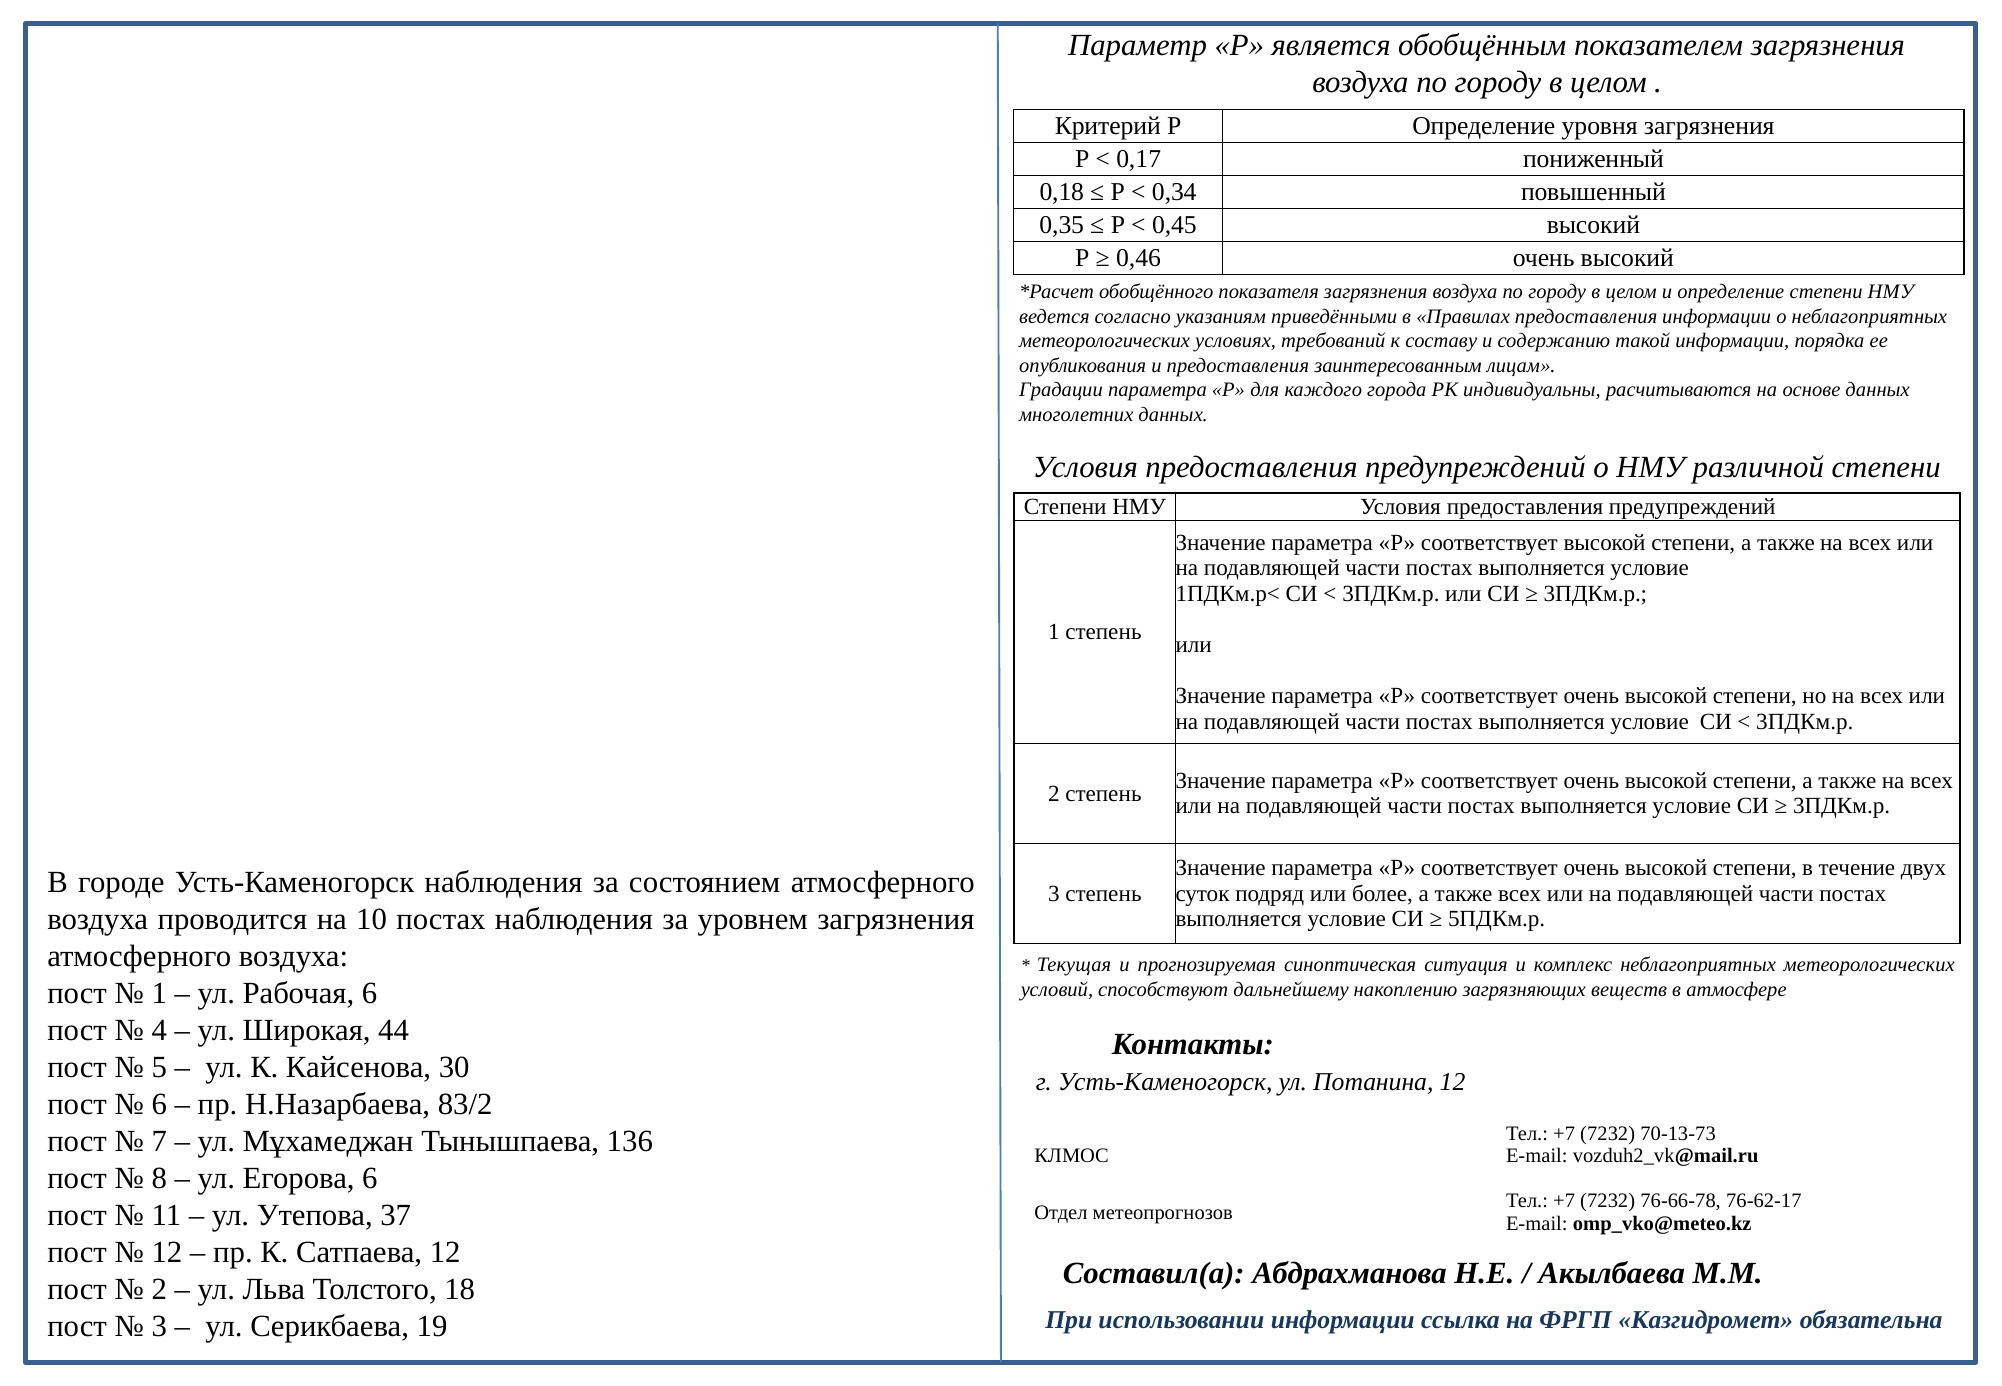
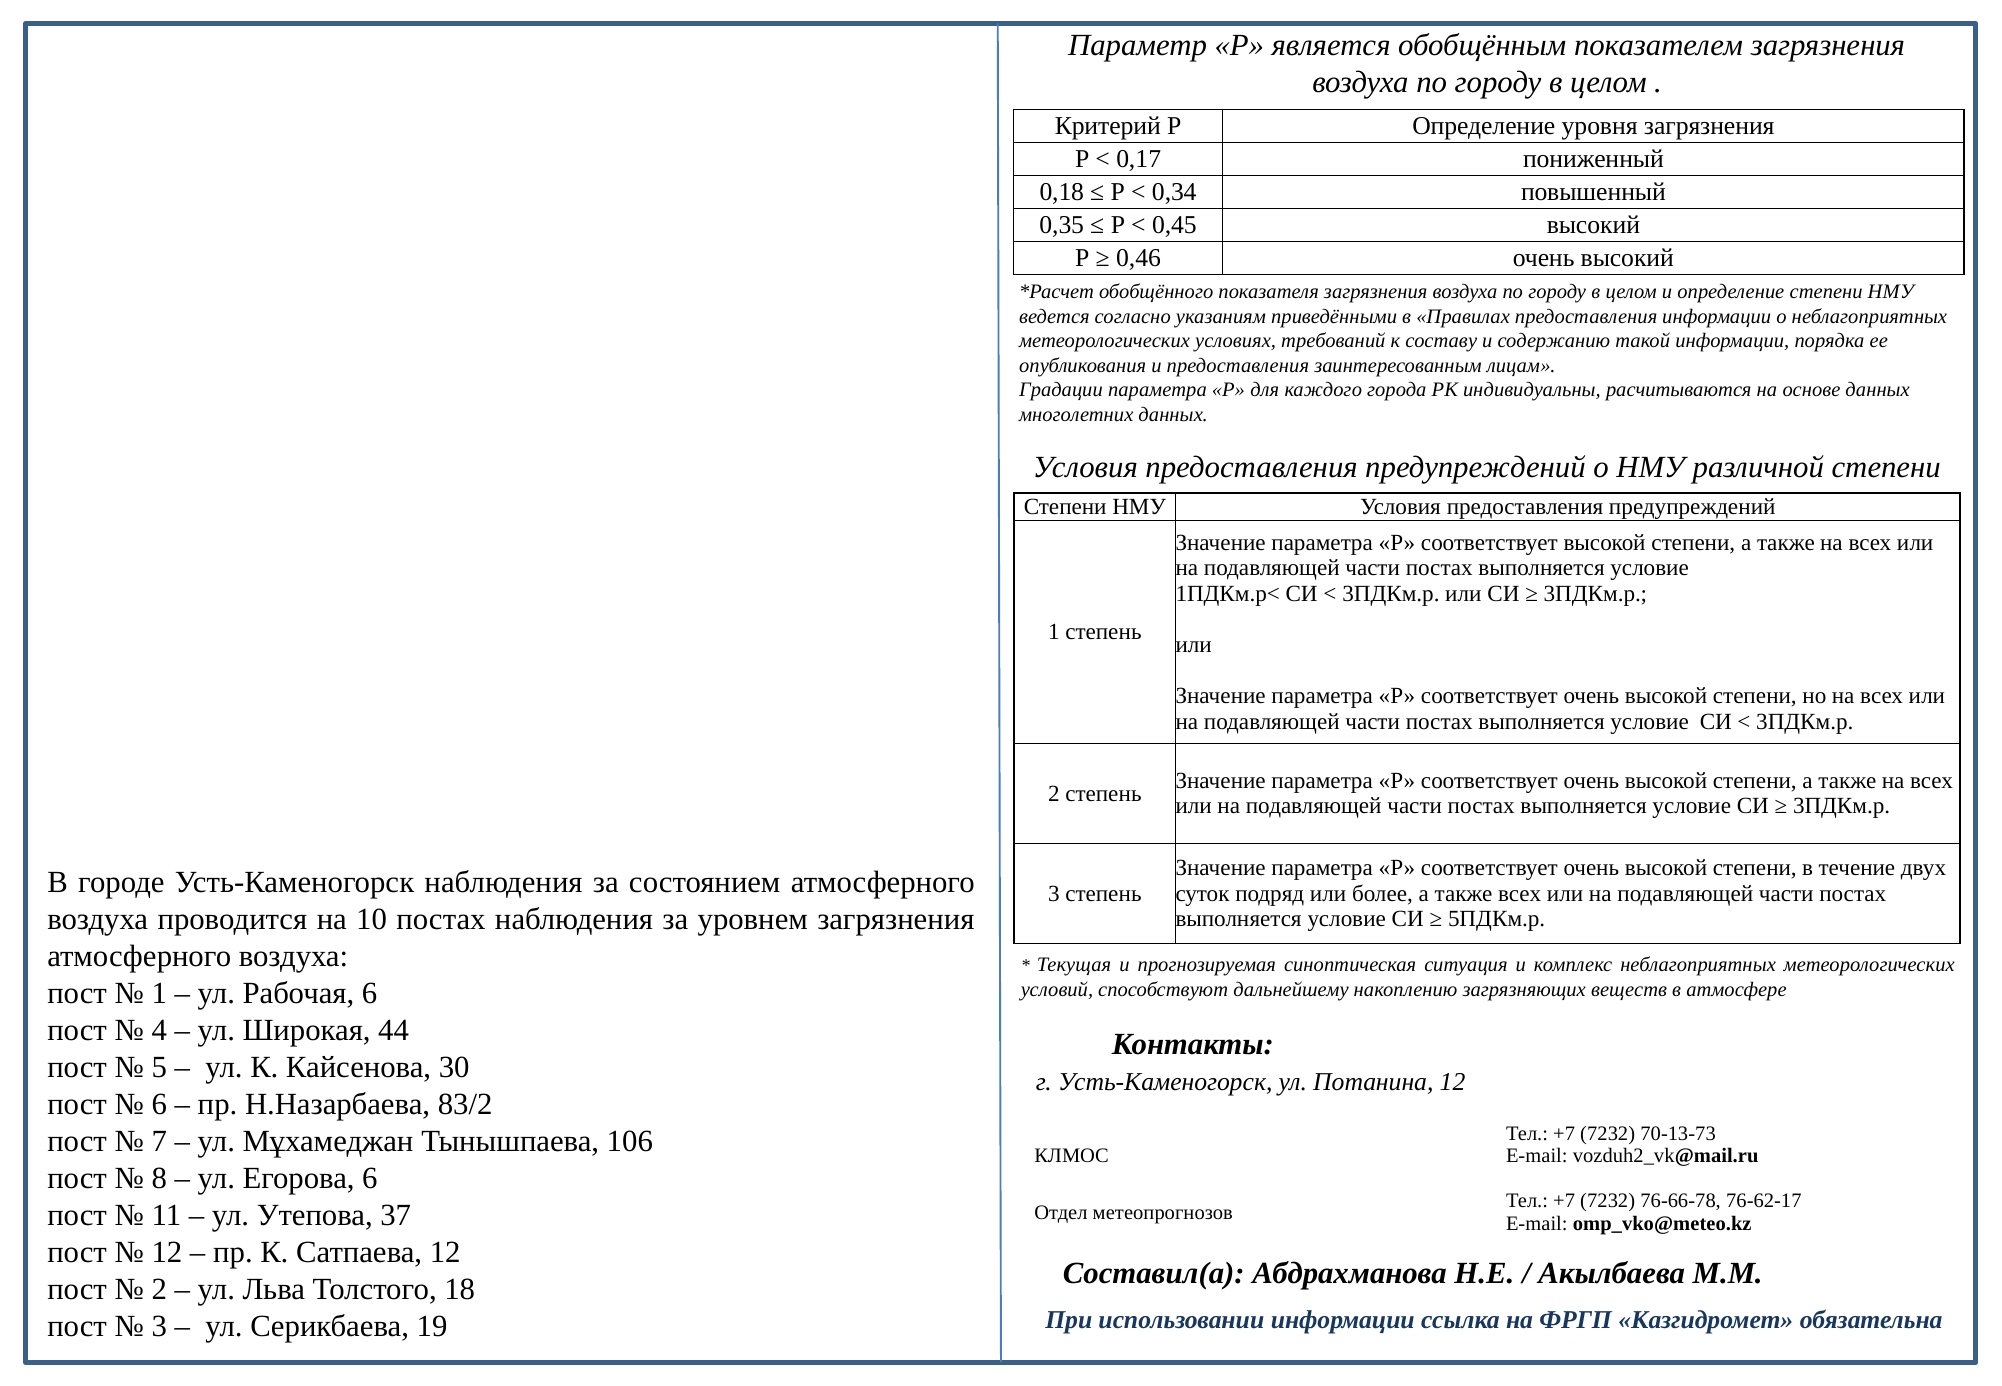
136: 136 -> 106 (630, 1141)
